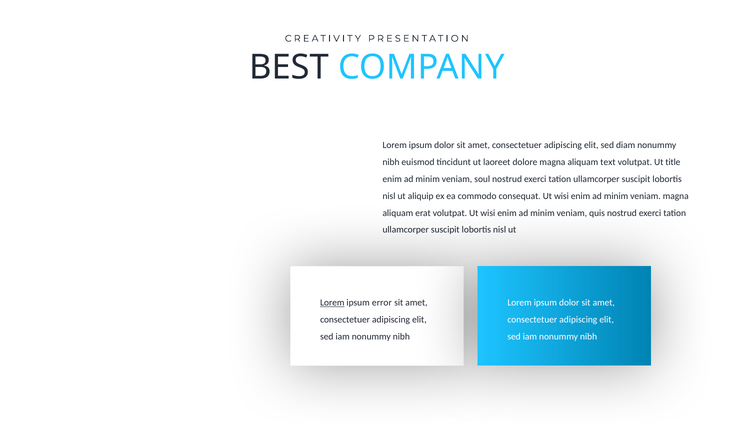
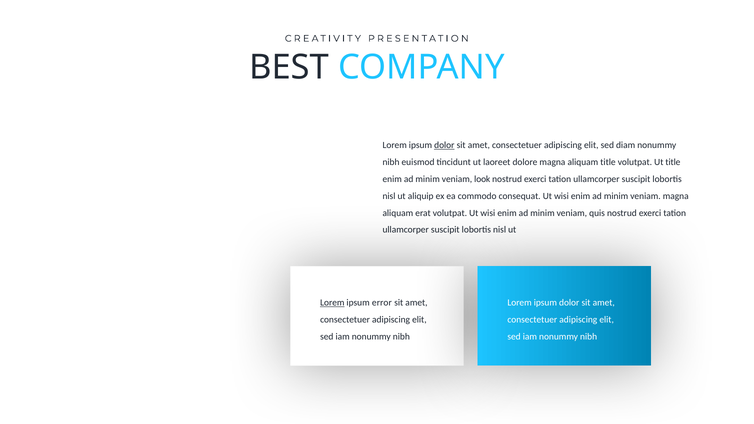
dolor underline: none -> present (444, 145)
aliquam text: text -> title (608, 162)
soul: soul -> look (482, 179)
